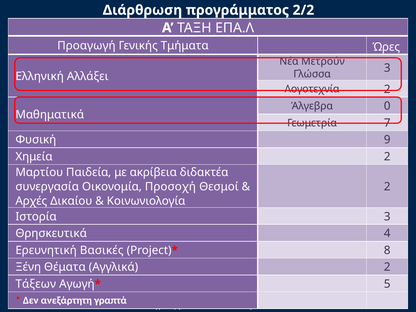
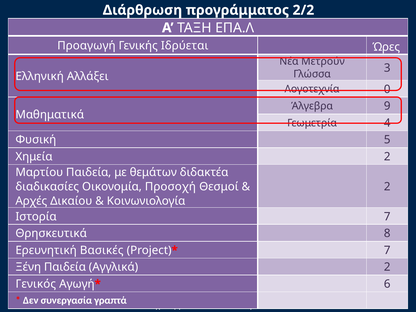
Τμήματα: Τμήματα -> Ιδρύεται (185, 46)
Λογοτεχνία 2: 2 -> 0 (387, 89)
0: 0 -> 9 (387, 106)
7: 7 -> 4 (387, 123)
9: 9 -> 5 (387, 140)
ακρίβεια: ακρίβεια -> θεμάτων (153, 172)
συνεργασία: συνεργασία -> διαδικασίες (47, 187)
Ιστορία 3: 3 -> 7 (387, 217)
4: 4 -> 8 (387, 233)
8: 8 -> 7 (387, 250)
Ξένη Θέματα: Θέματα -> Παιδεία (65, 267)
Τάξεων: Τάξεων -> Γενικός (36, 284)
5: 5 -> 6 (387, 284)
ανεξάρτητη: ανεξάρτητη -> συνεργασία (66, 300)
